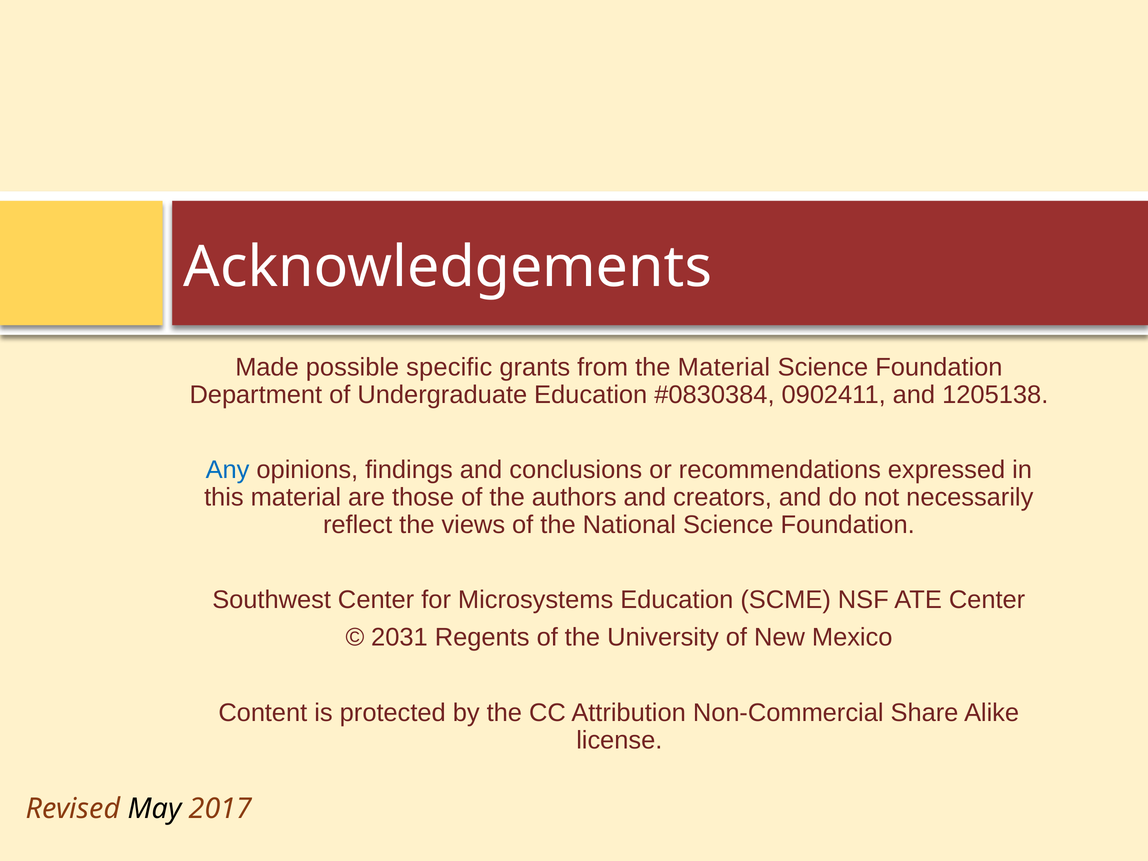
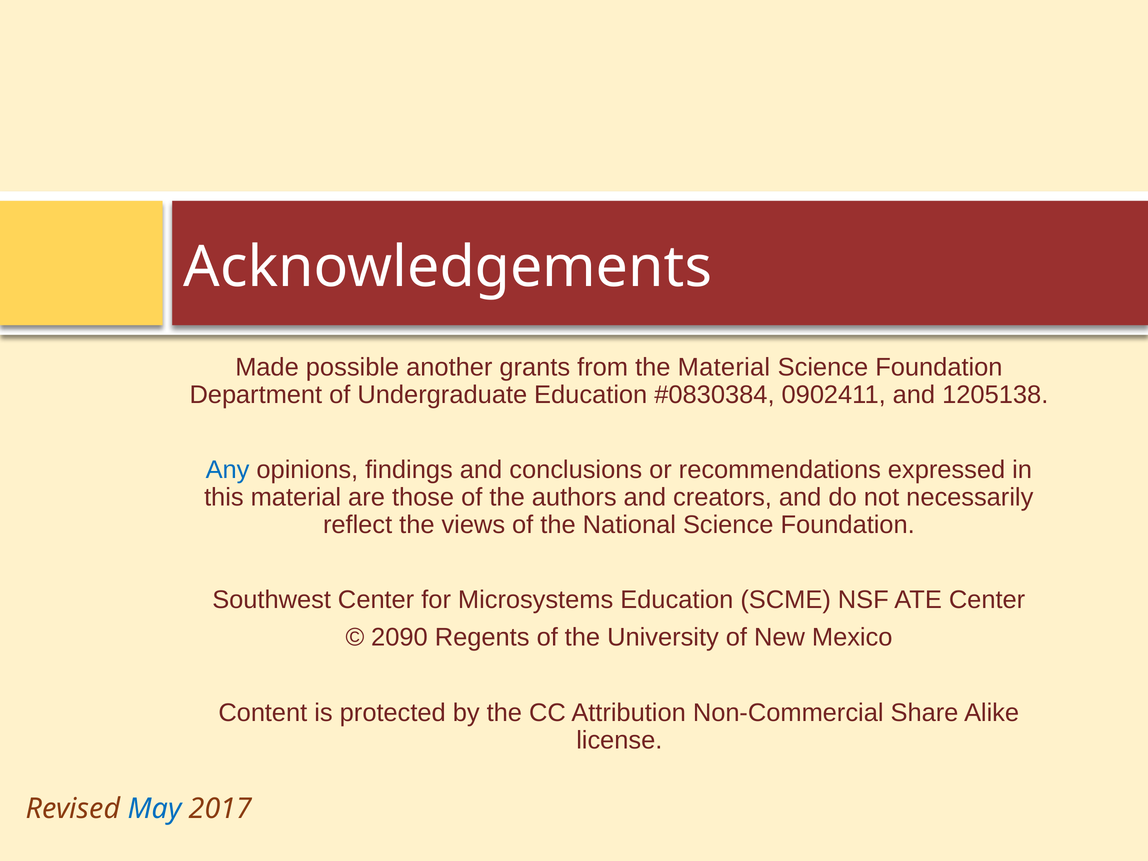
specific: specific -> another (449, 367)
2031: 2031 -> 2090 (399, 637)
May colour: black -> blue (155, 809)
